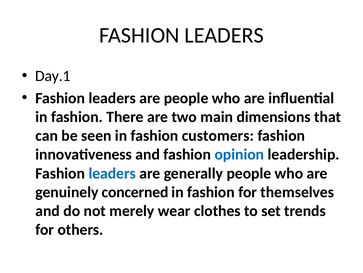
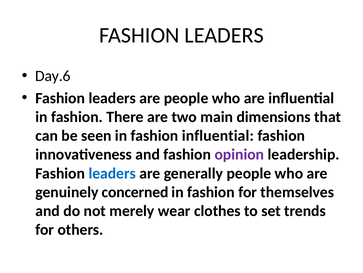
Day.1: Day.1 -> Day.6 (53, 76)
fashion customers: customers -> influential (218, 135)
opinion colour: blue -> purple (239, 154)
